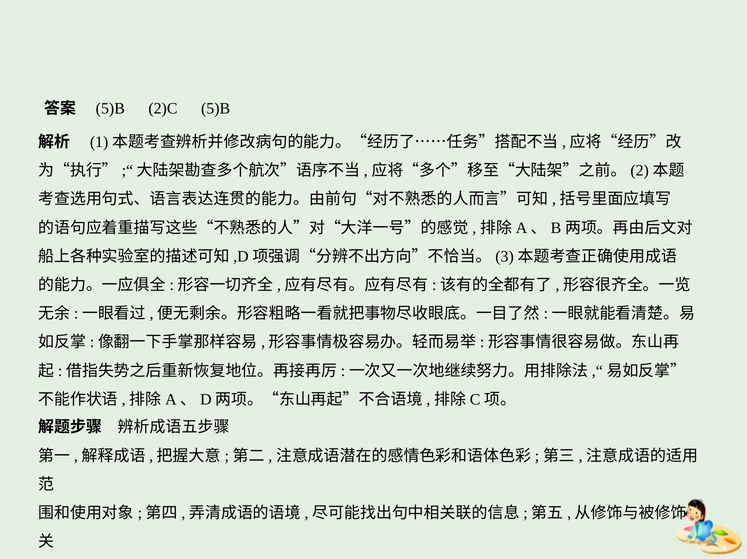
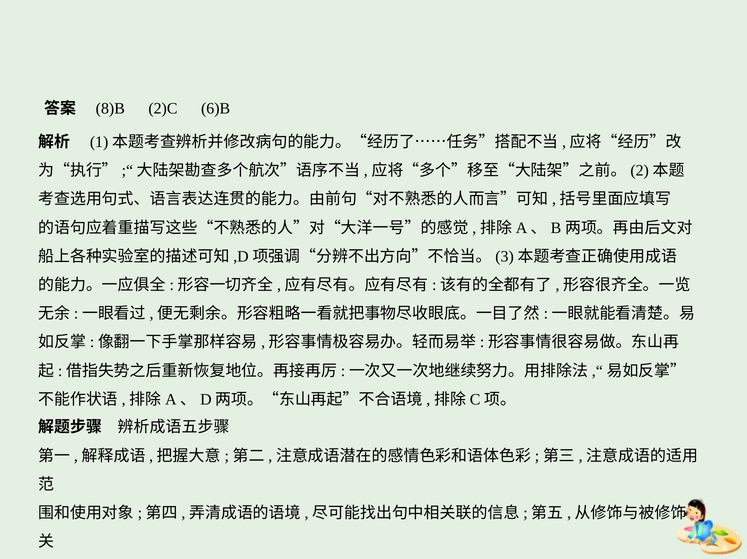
5)B: 5)B -> 8)B (110, 108)
2)C 5)B: 5)B -> 6)B (216, 108)
